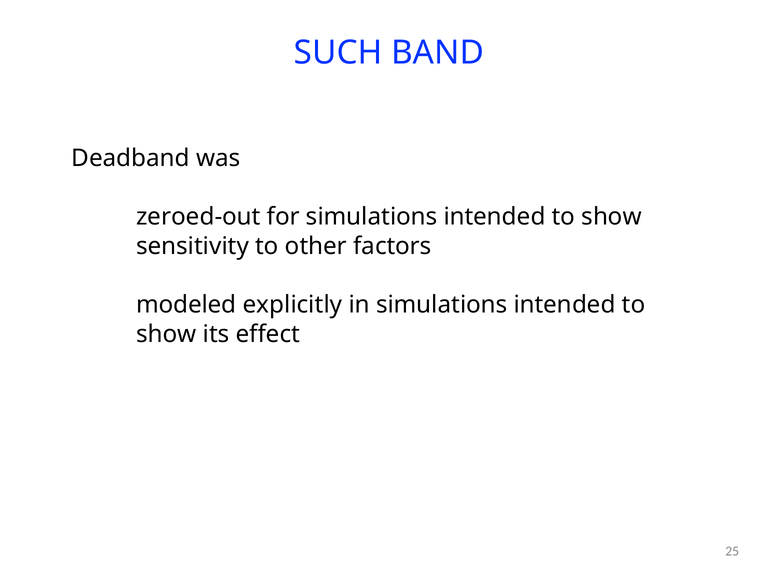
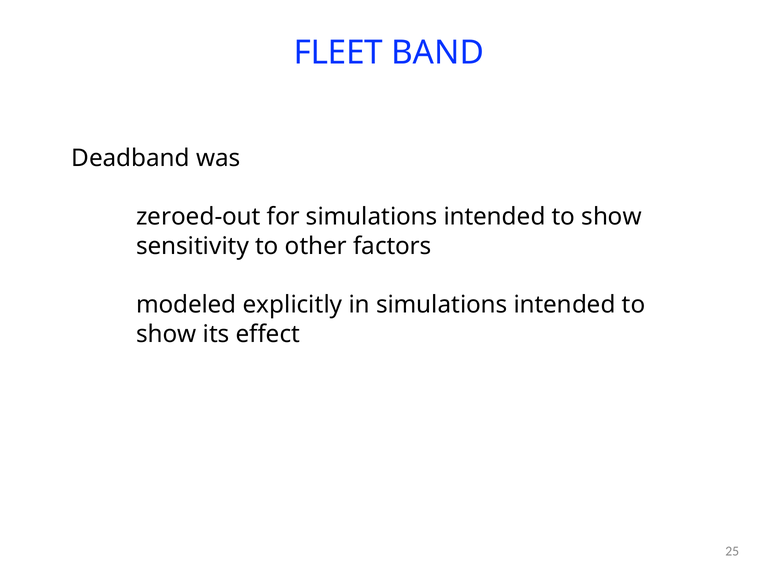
SUCH: SUCH -> FLEET (338, 53)
